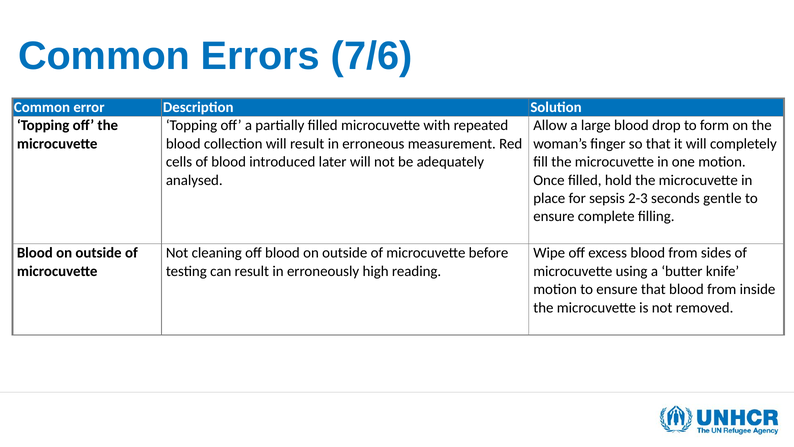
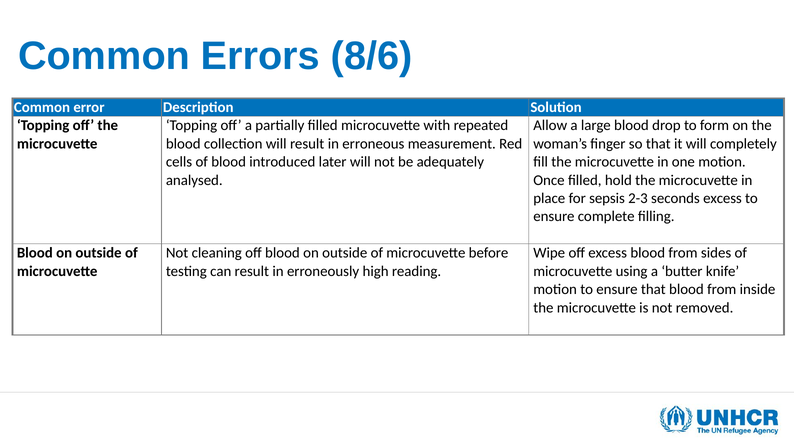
7/6: 7/6 -> 8/6 (372, 56)
seconds gentle: gentle -> excess (722, 198)
